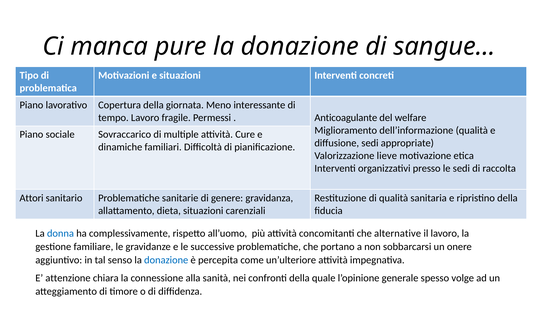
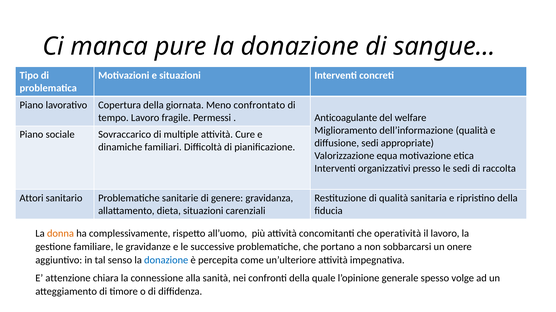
interessante: interessante -> confrontato (259, 105)
lieve: lieve -> equa (387, 156)
donna colour: blue -> orange (60, 234)
alternative: alternative -> operatività (398, 234)
